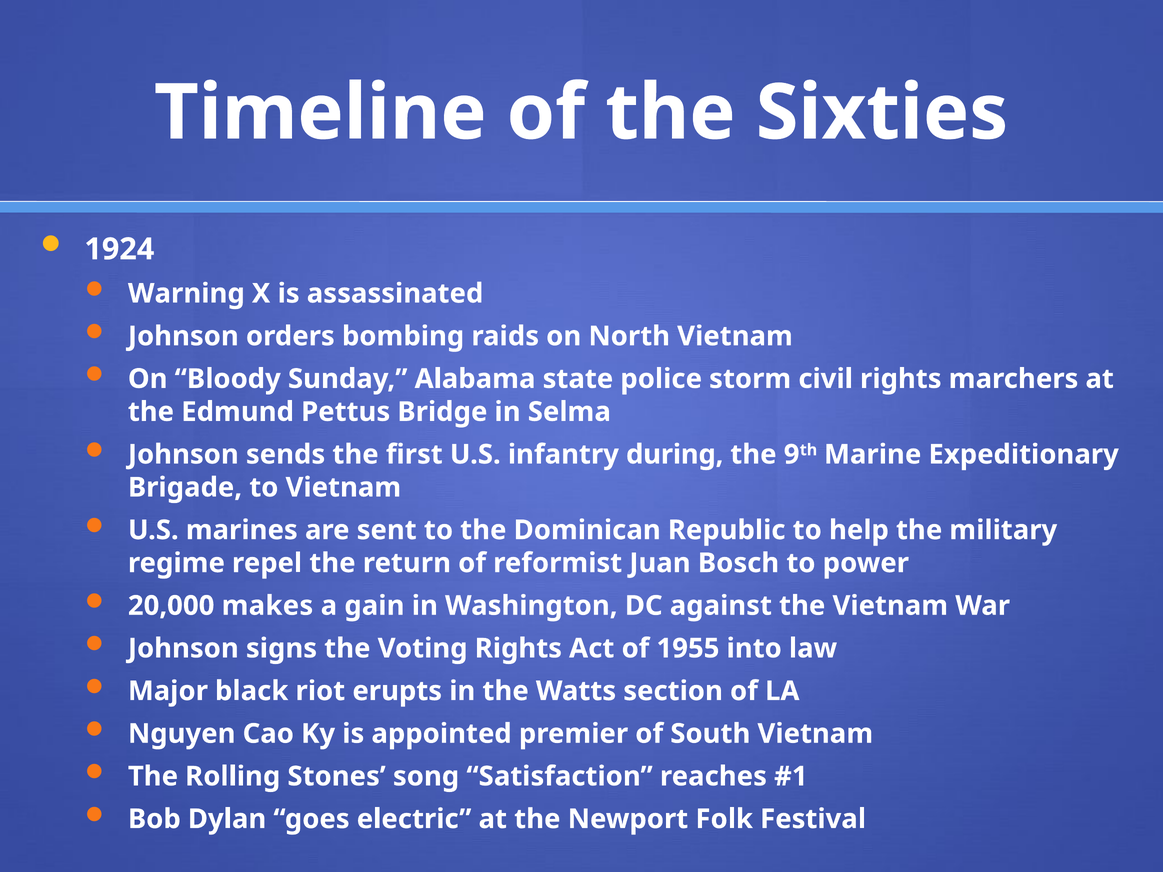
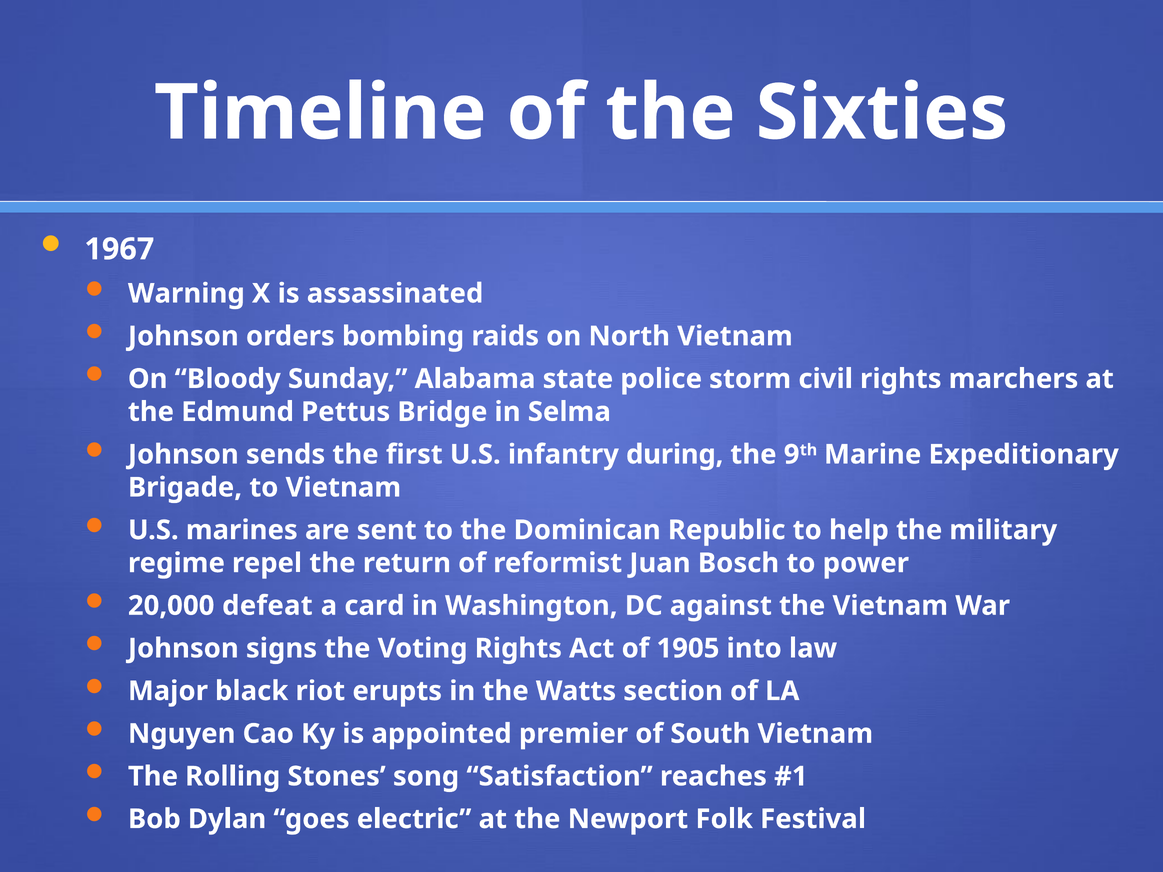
1924: 1924 -> 1967 (119, 249)
makes: makes -> defeat (267, 606)
gain: gain -> card (374, 606)
1955: 1955 -> 1905 (688, 649)
